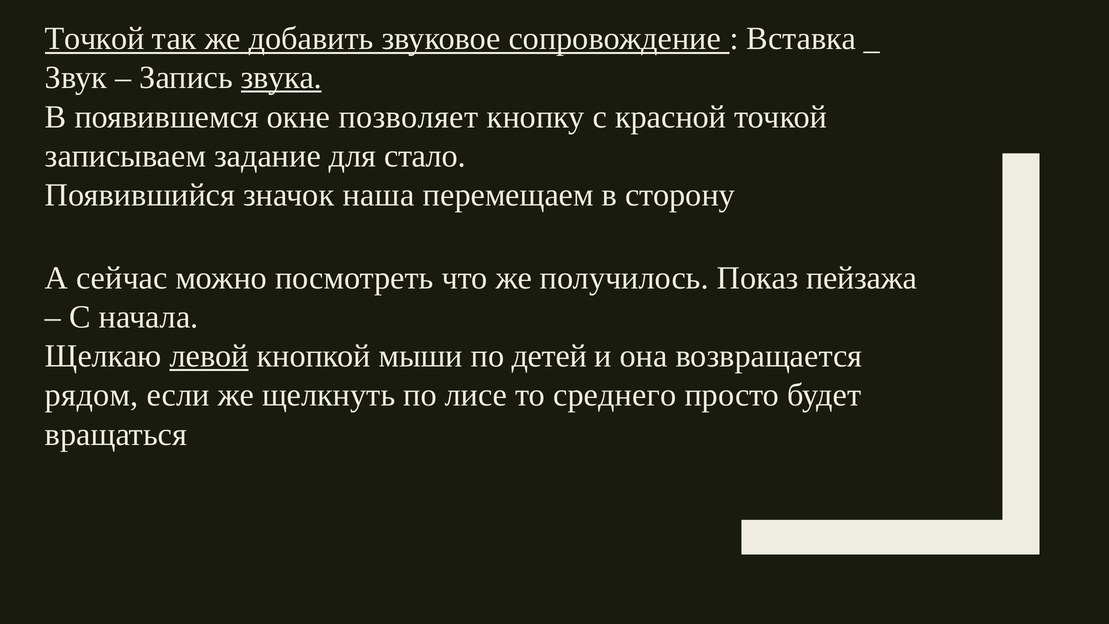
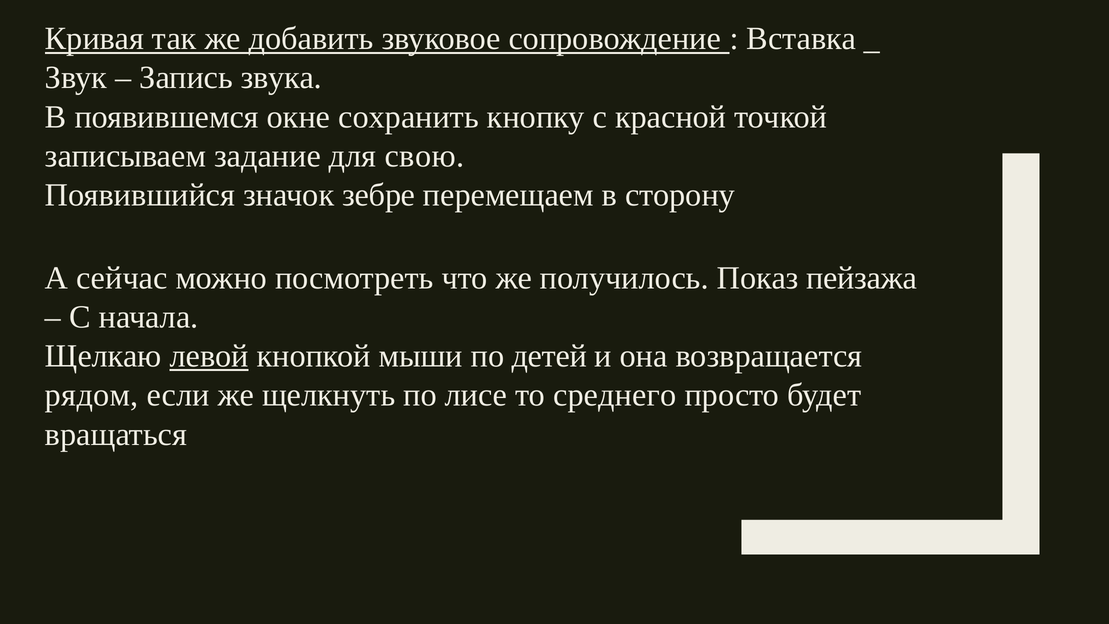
Точкой: Точкой -> Кривая (95, 39)
звука underline: present -> none (281, 78)
позволяет: позволяет -> сохранить (409, 117)
стало: стало -> свою (425, 156)
наша: наша -> зебре (379, 195)
